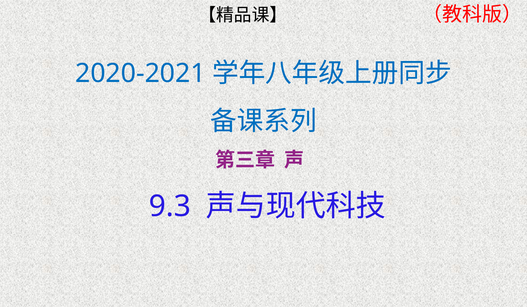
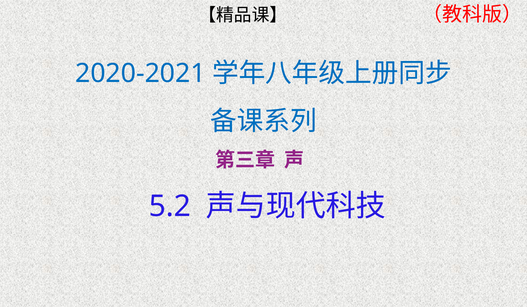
9.3: 9.3 -> 5.2 (170, 206)
